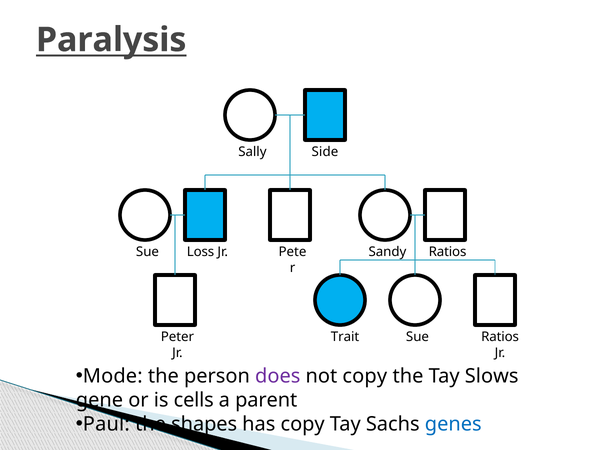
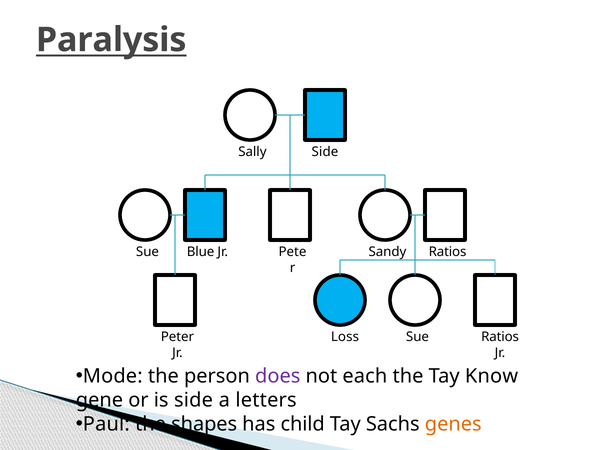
Loss: Loss -> Blue (201, 252)
Trait: Trait -> Loss (345, 337)
not copy: copy -> each (365, 376)
Slows: Slows -> Know (492, 376)
is cells: cells -> side (194, 400)
parent: parent -> letters (266, 400)
has copy: copy -> child (303, 424)
genes colour: blue -> orange (453, 424)
